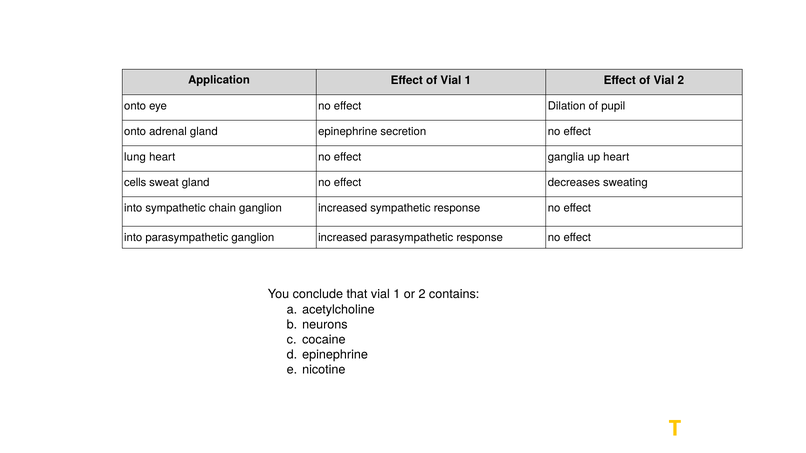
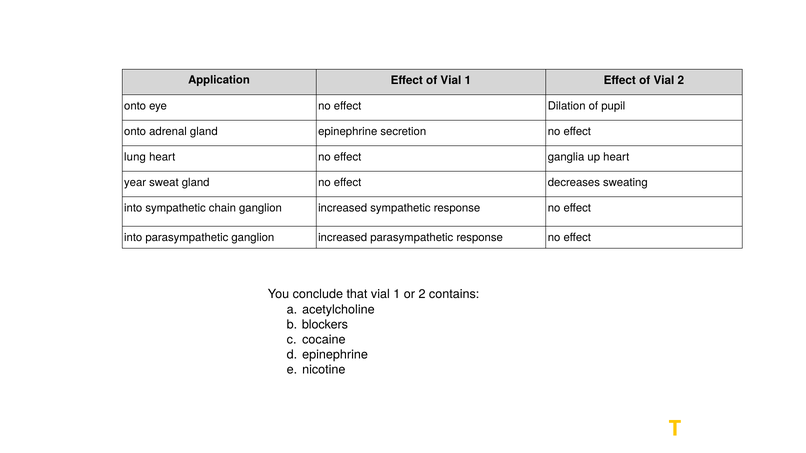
cells: cells -> year (135, 183)
neurons: neurons -> blockers (325, 325)
